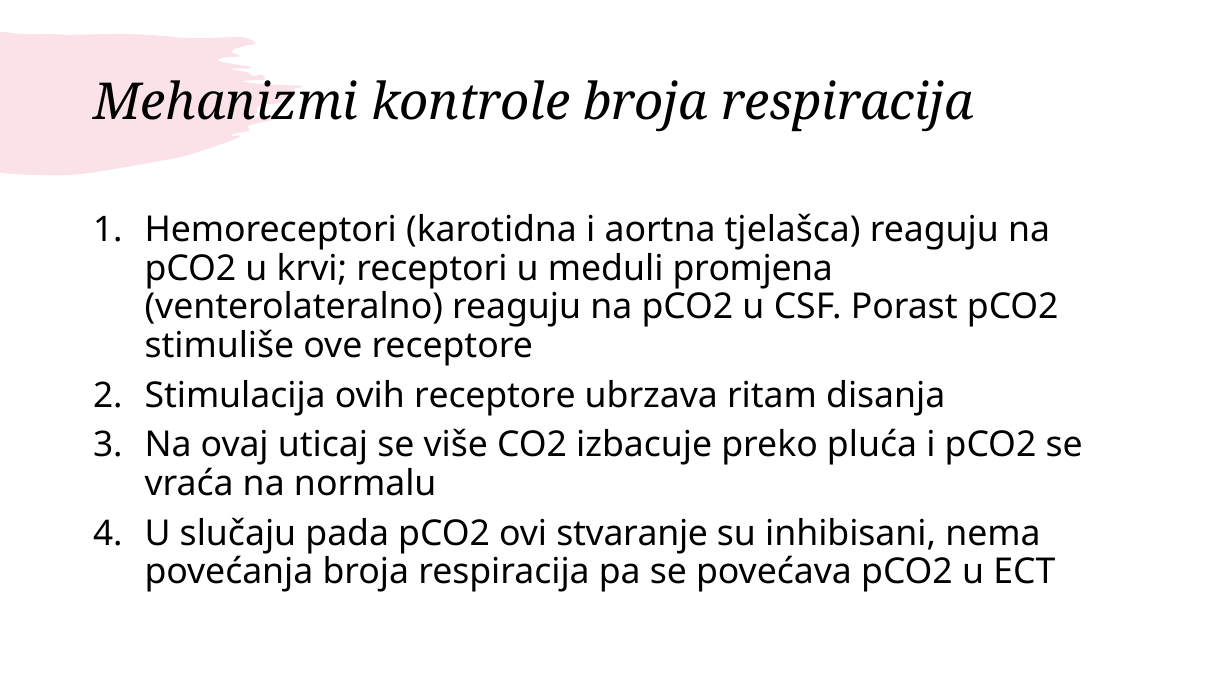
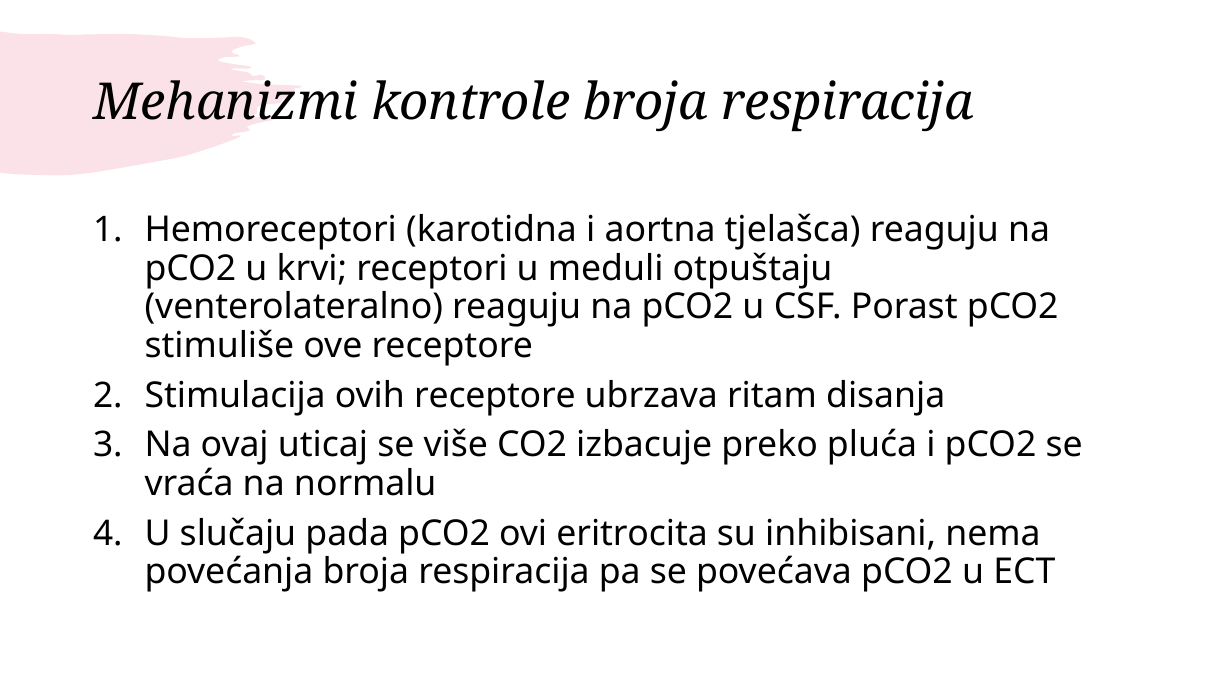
promjena: promjena -> otpuštaju (753, 268)
stvaranje: stvaranje -> eritrocita (632, 533)
